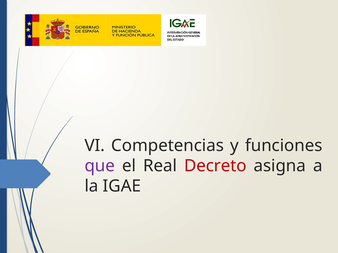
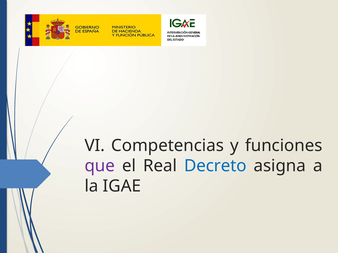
Decreto colour: red -> blue (215, 166)
